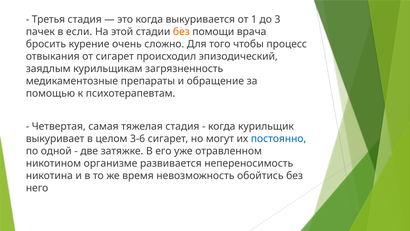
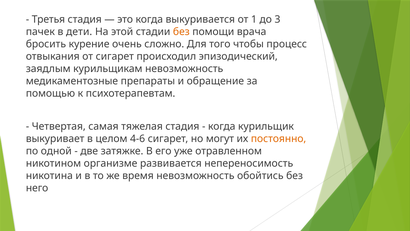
если: если -> дети (79, 32)
курильщикам загрязненность: загрязненность -> невозможность (184, 69)
3-6: 3-6 -> 4-6 (138, 139)
постоянно colour: blue -> orange (279, 139)
